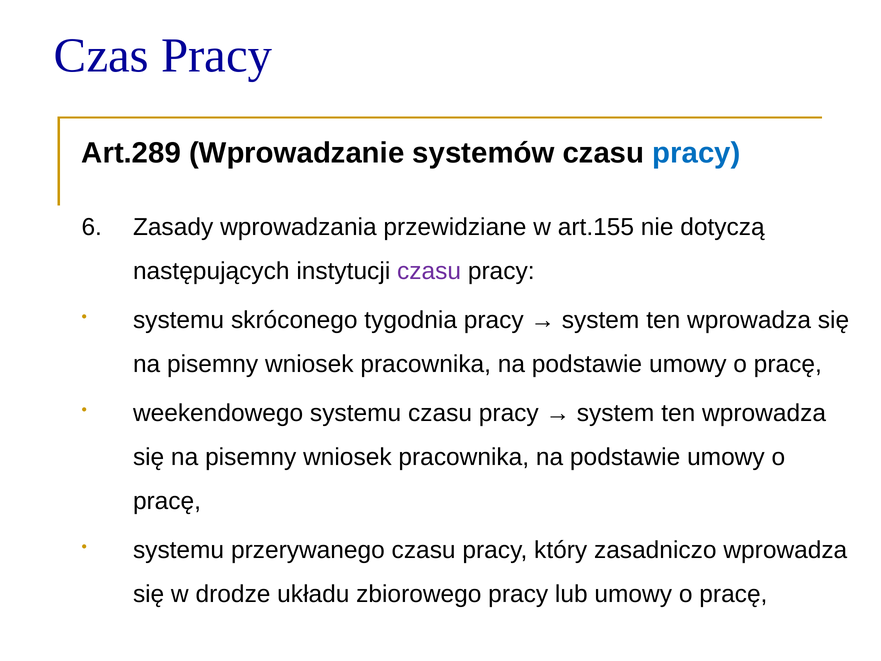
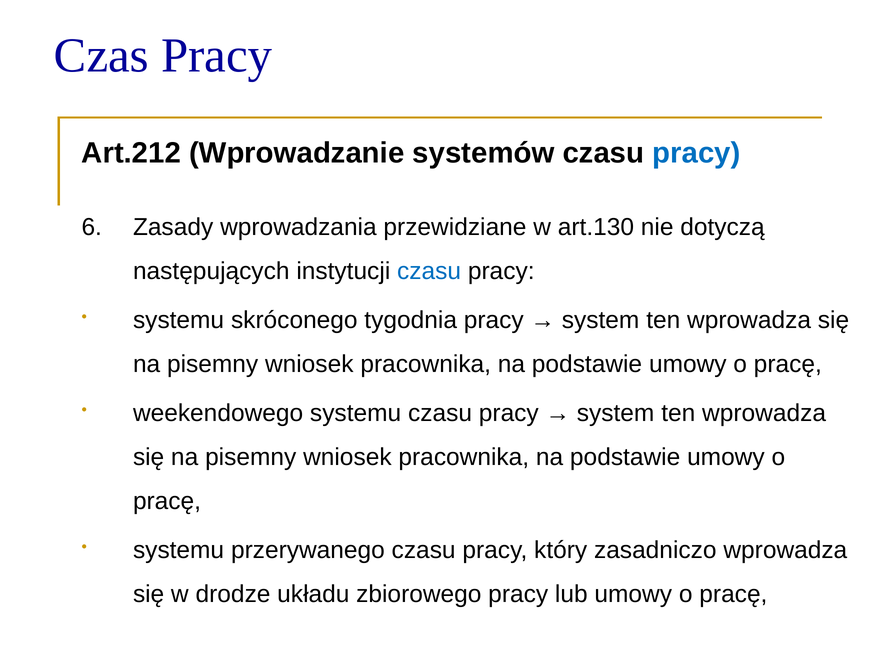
Art.289: Art.289 -> Art.212 (131, 153)
art.155: art.155 -> art.130 (596, 227)
czasu colour: purple -> blue (429, 271)
